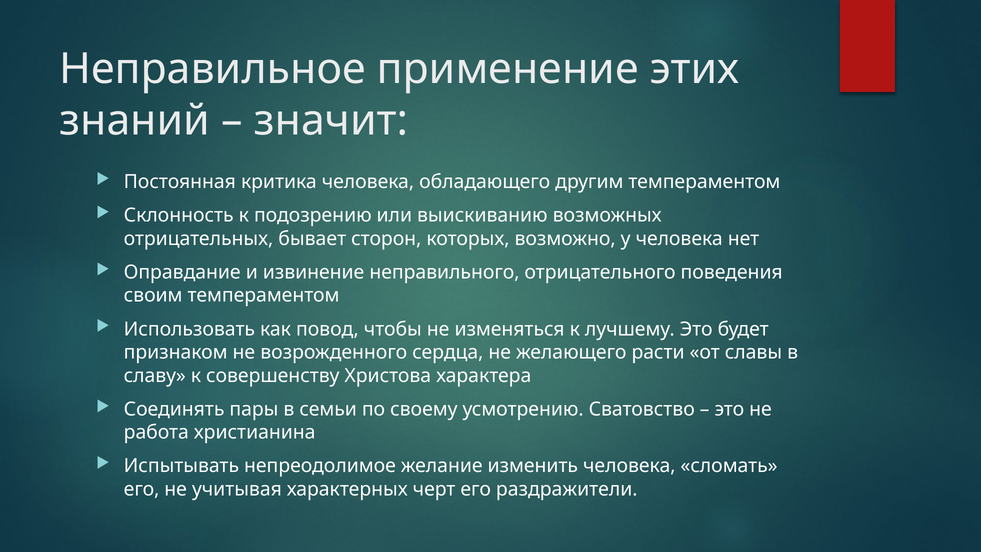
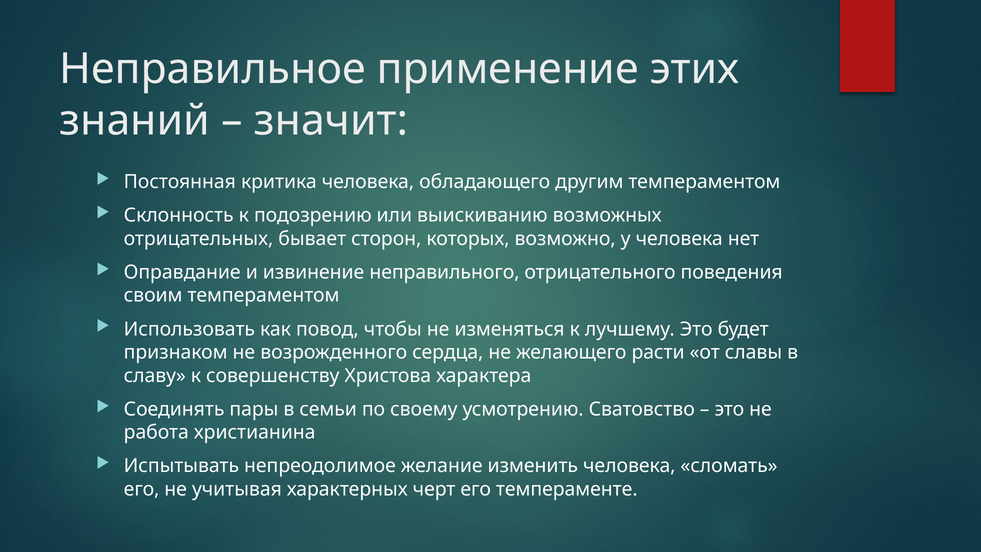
раздражители: раздражители -> темпераменте (567, 489)
